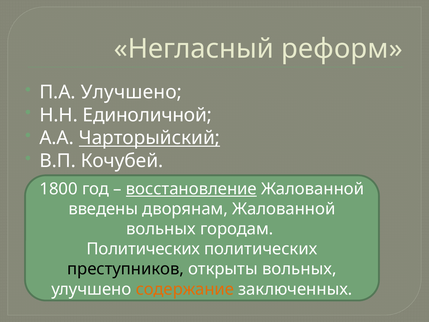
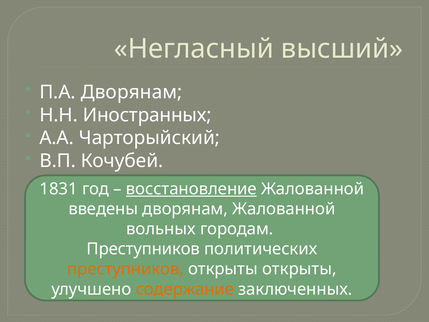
реформ: реформ -> высший (342, 49)
П.А Улучшено: Улучшено -> Дворянам (132, 92)
Единоличной: Единоличной -> Иностранных (147, 115)
Чарторыйский underline: present -> none (149, 138)
1800: 1800 -> 1831 (59, 189)
Политических: Политических -> Преступников (143, 249)
преступников colour: black -> orange (126, 269)
открыты вольных: вольных -> открыты (299, 269)
